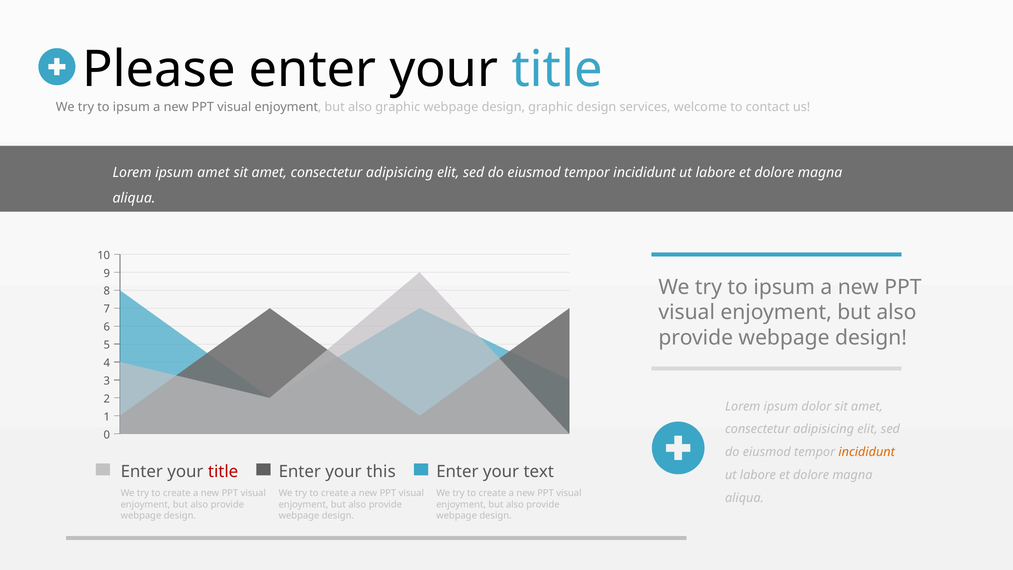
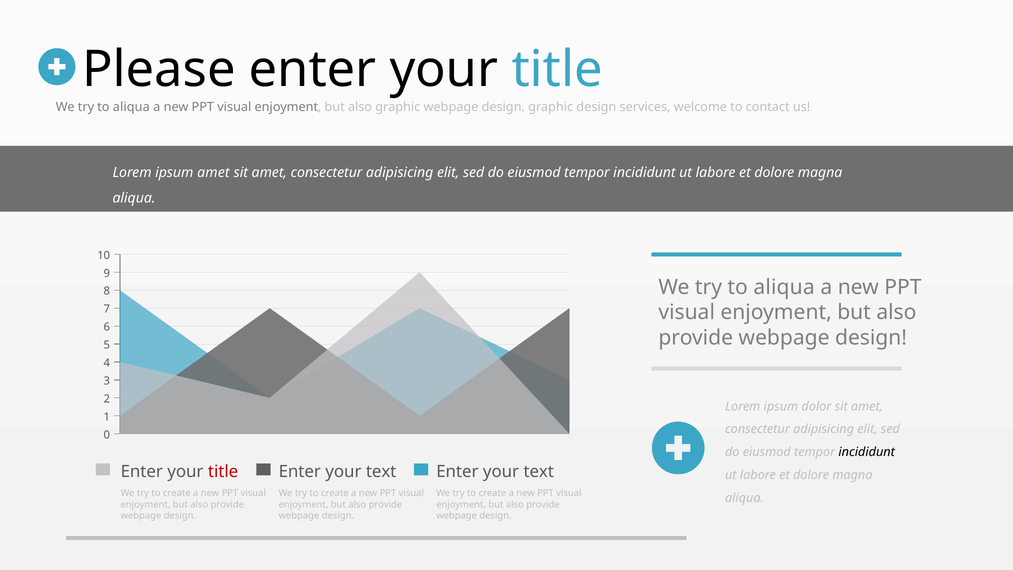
ipsum: ipsum -> aliqua (131, 107)
ipsum: ipsum -> aliqua (784, 287)
incididunt colour: orange -> black (867, 452)
this: this -> text (381, 471)
